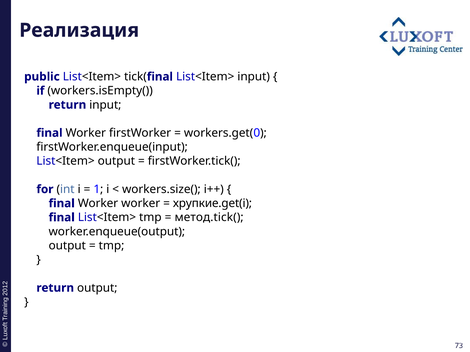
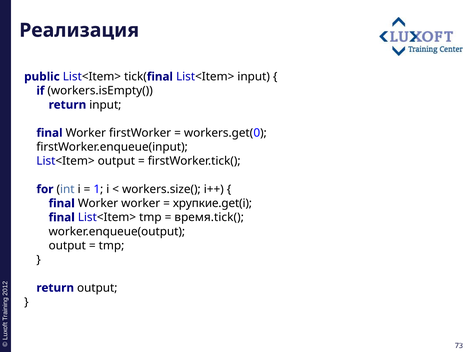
метод.tick(: метод.tick( -> время.tick( (209, 218)
